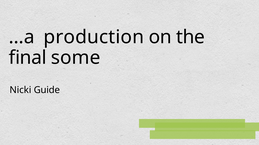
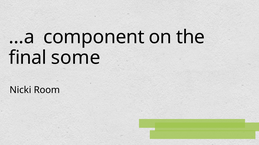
production: production -> component (94, 37)
Guide: Guide -> Room (47, 90)
